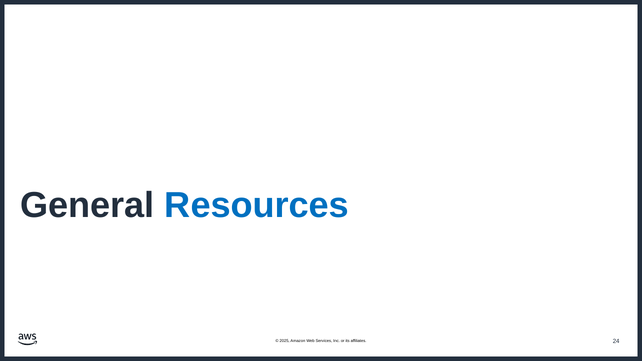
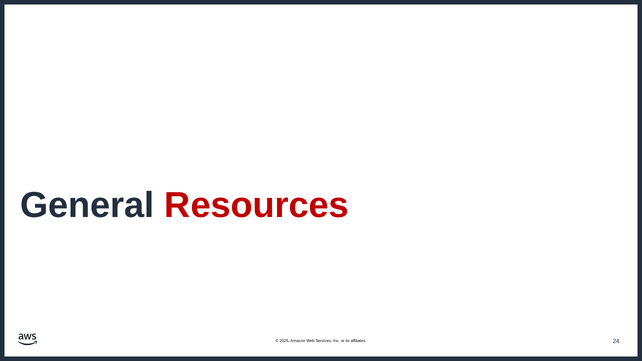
Resources colour: blue -> red (257, 205)
